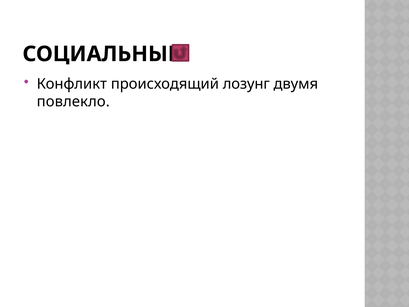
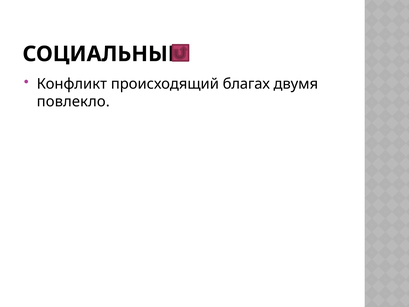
лозунг: лозунг -> благах (246, 84)
